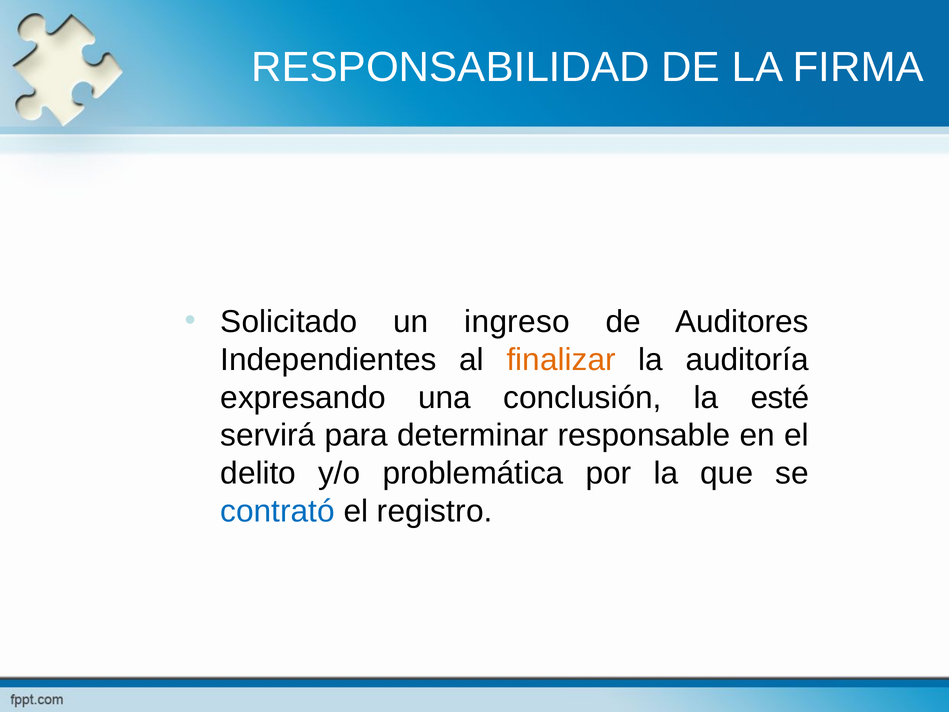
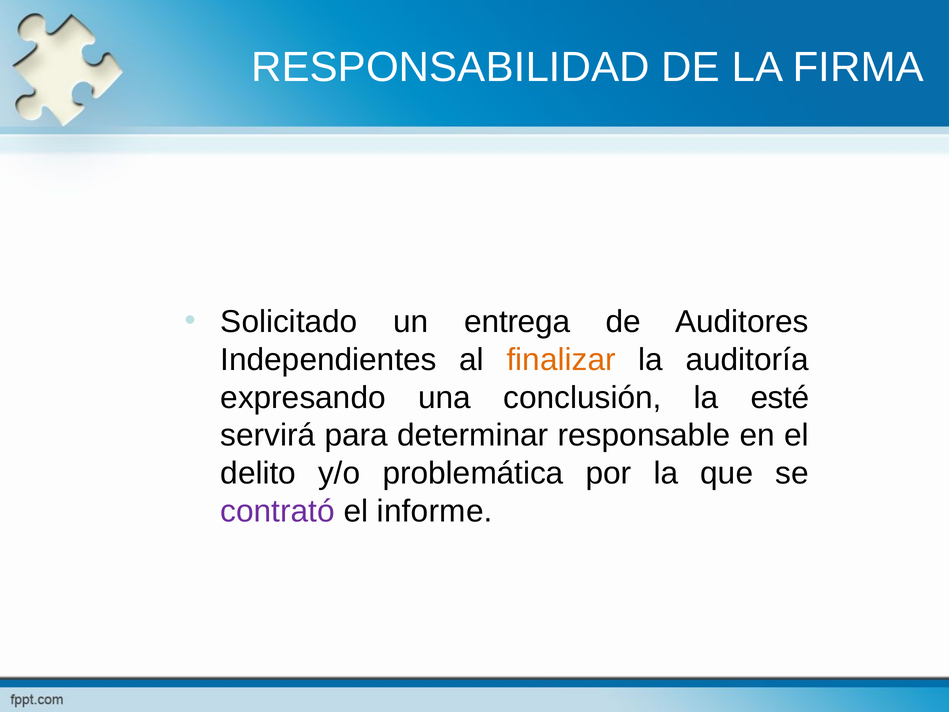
ingreso: ingreso -> entrega (517, 322)
contrató colour: blue -> purple (278, 511)
registro: registro -> informe (435, 511)
